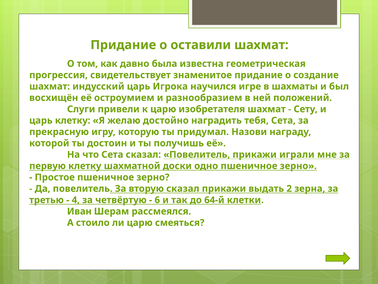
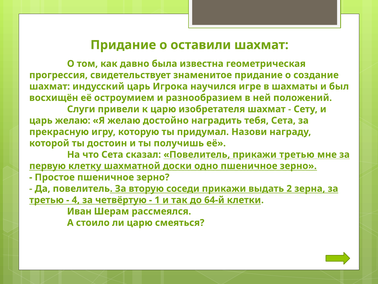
царь клетку: клетку -> желаю (73, 120)
прикажи играли: играли -> третью (297, 154)
вторую сказал: сказал -> соседи (183, 188)
6: 6 -> 1 (157, 200)
